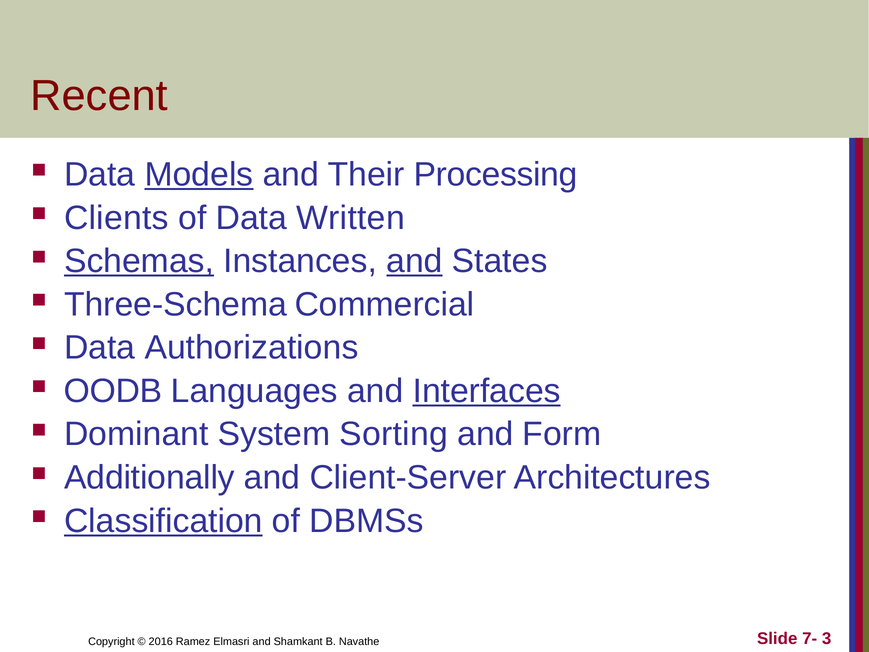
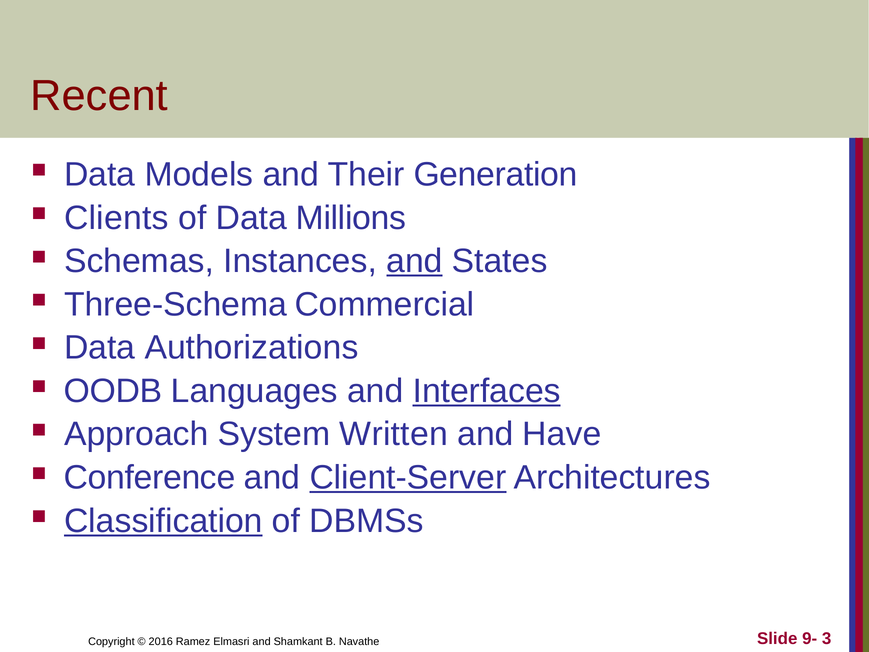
Models underline: present -> none (199, 174)
Processing: Processing -> Generation (496, 174)
Written: Written -> Millions (351, 218)
Schemas underline: present -> none (139, 261)
Dominant: Dominant -> Approach (136, 434)
Sorting: Sorting -> Written (394, 434)
Form: Form -> Have (562, 434)
Additionally: Additionally -> Conference (149, 477)
Client-Server underline: none -> present (408, 477)
7-: 7- -> 9- (810, 638)
